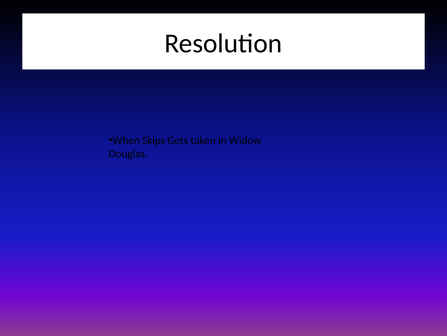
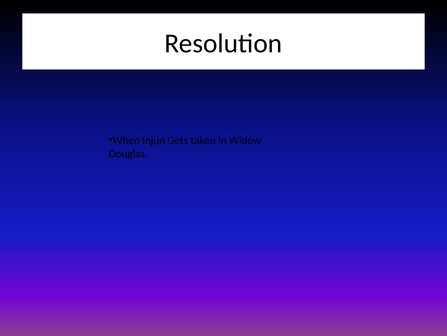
Skips: Skips -> Injun (154, 140)
